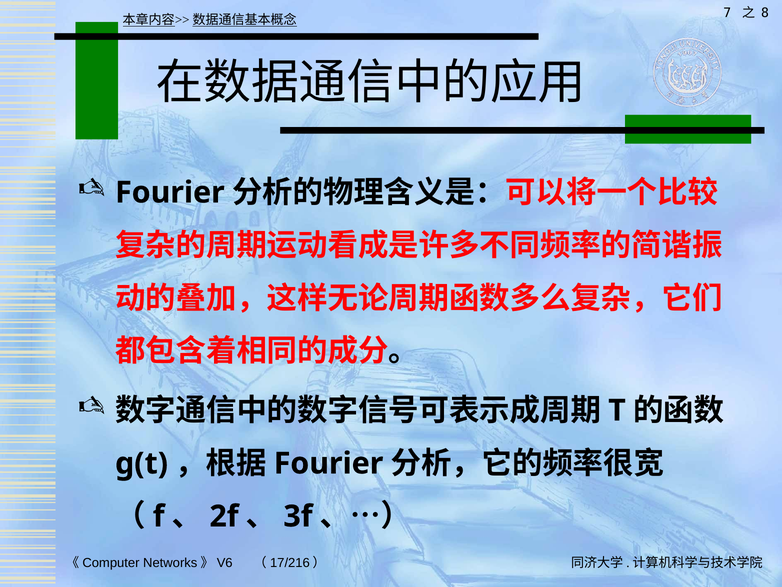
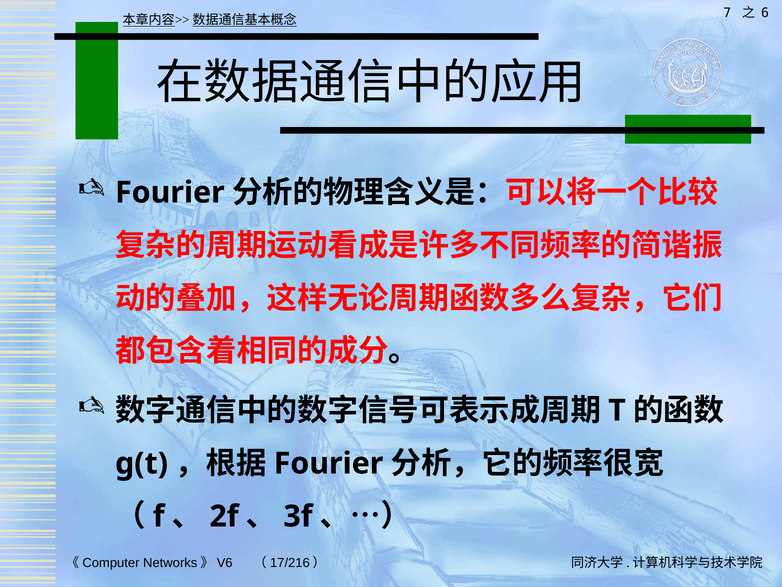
8: 8 -> 6 (765, 13)
